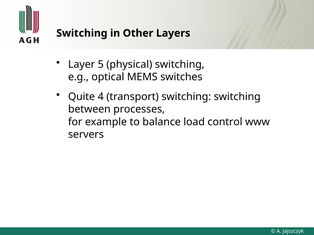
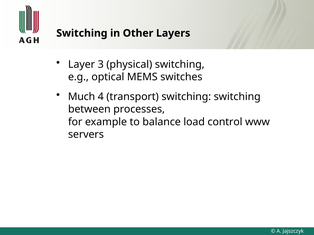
5: 5 -> 3 (101, 65)
Quite: Quite -> Much (82, 97)
